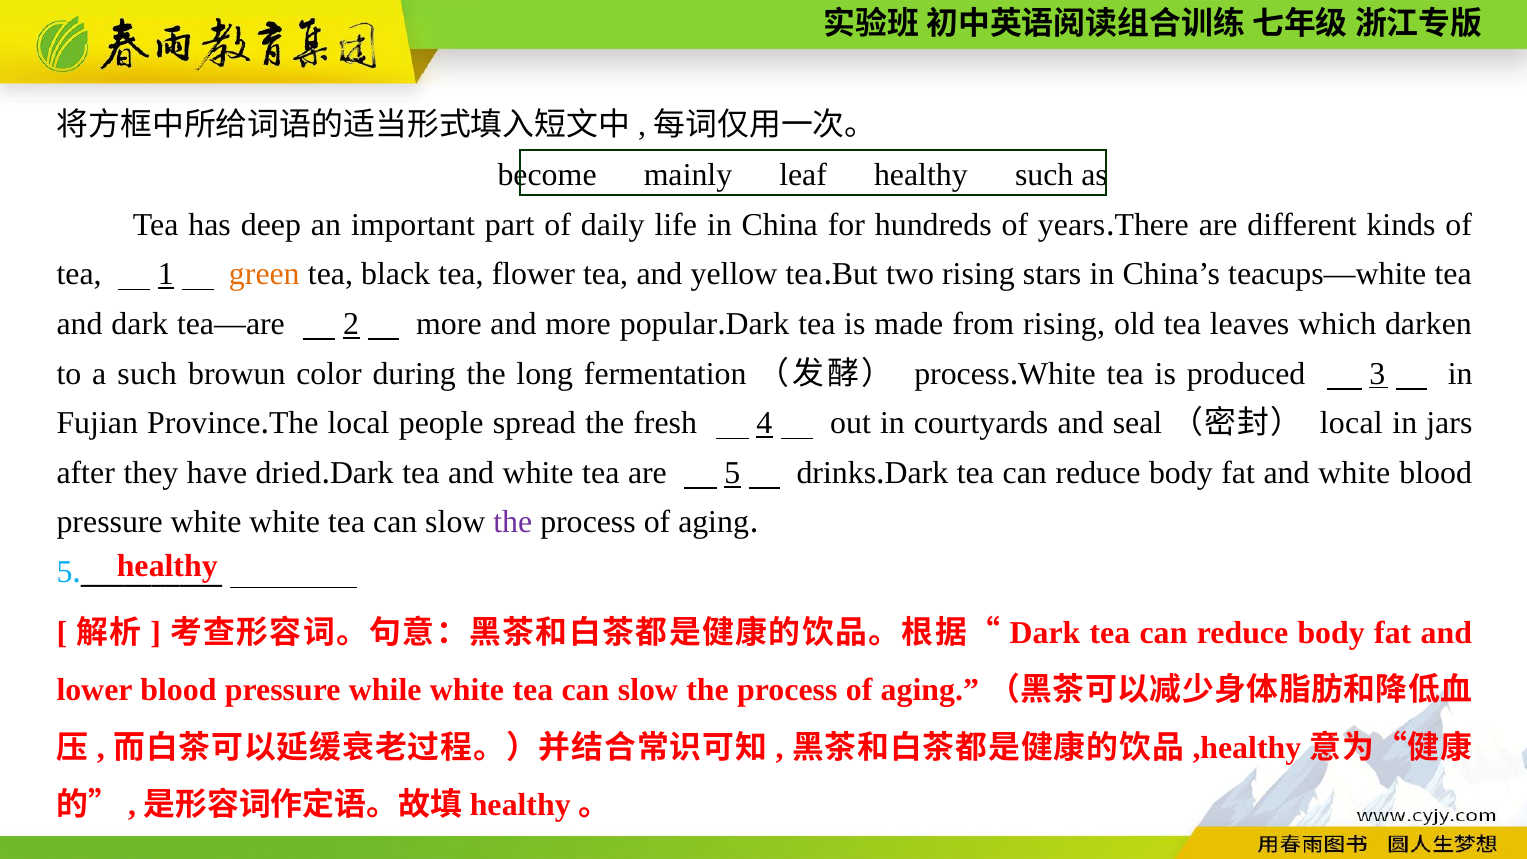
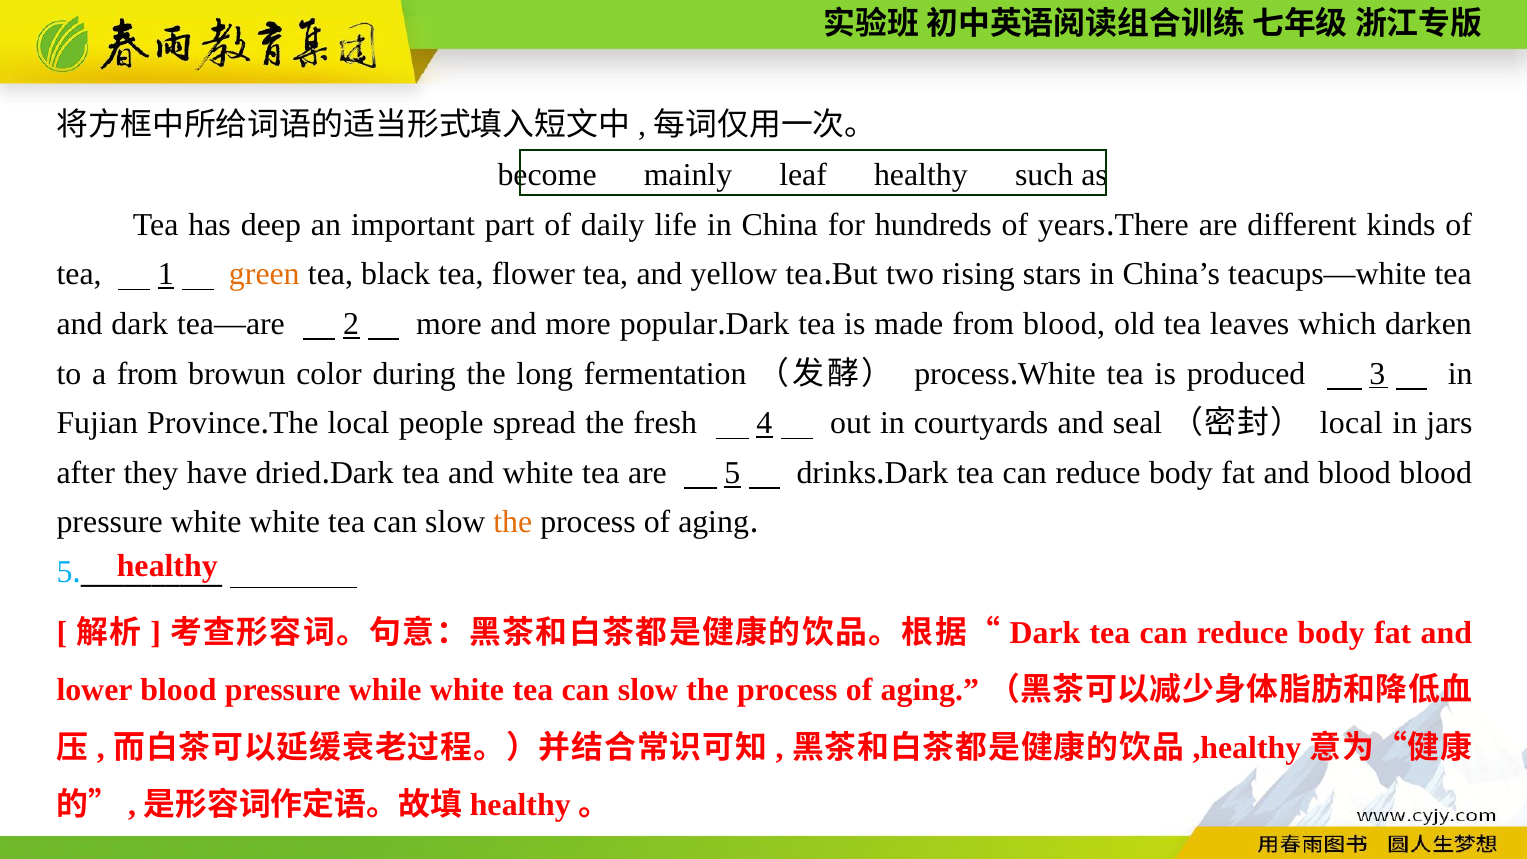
from rising: rising -> blood (1064, 324)
a such: such -> from (147, 374)
fat and white: white -> blood (1354, 473)
the colour: purple -> orange (513, 522)
